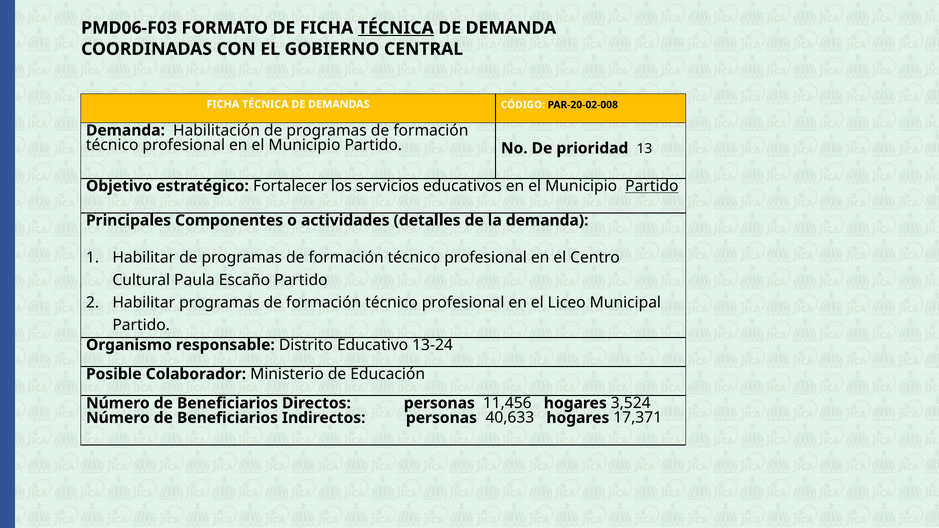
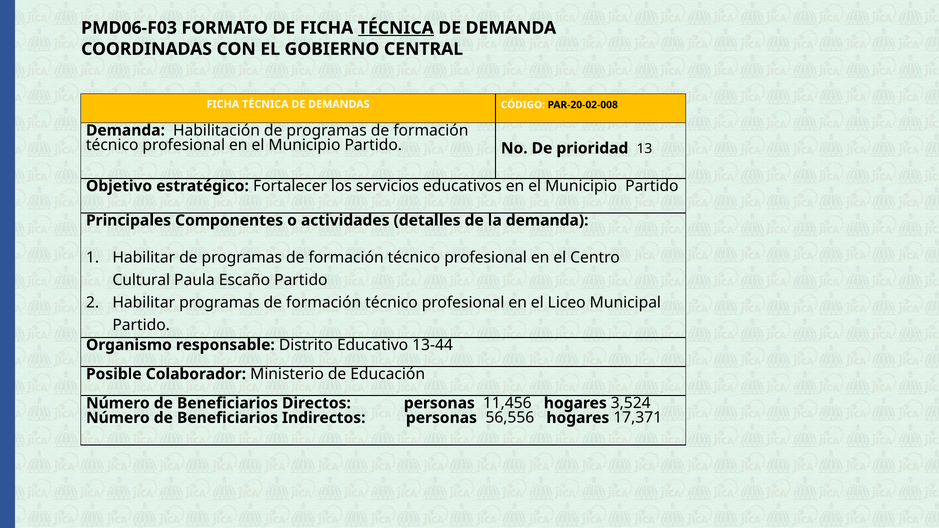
Partido underline: present -> none (652, 186)
13-24: 13-24 -> 13-44 (433, 345)
40,633: 40,633 -> 56,556 (510, 418)
